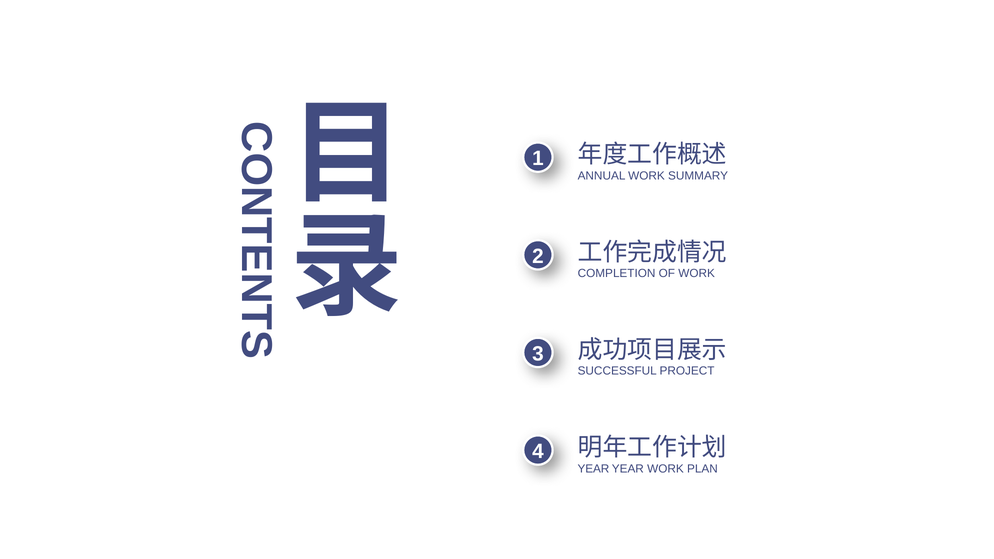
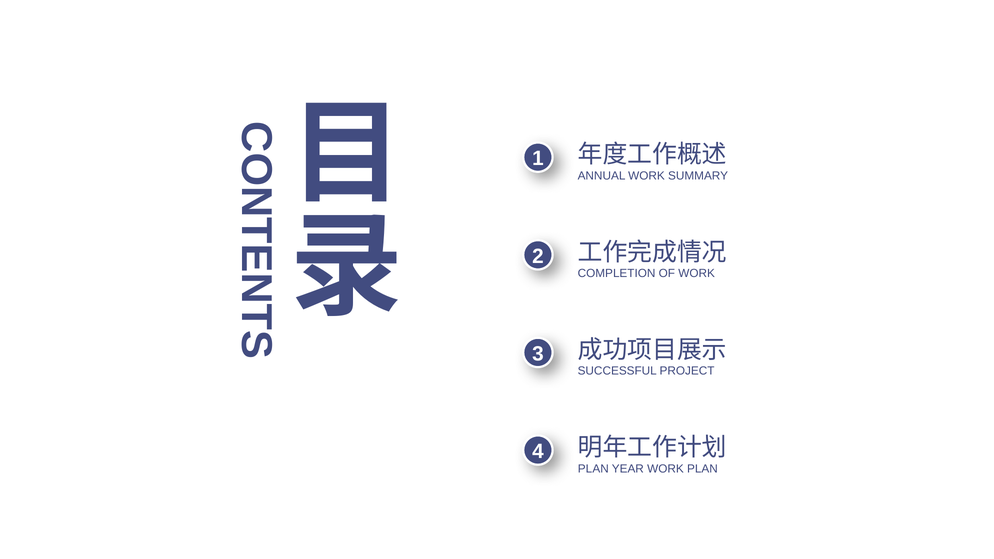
YEAR: YEAR -> PLAN (593, 469)
